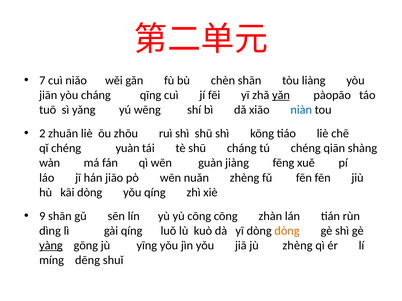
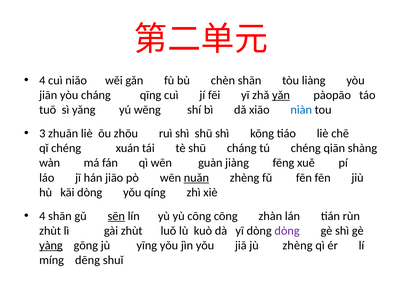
7: 7 -> 4 (42, 81)
2: 2 -> 3 (42, 134)
yuàn: yuàn -> xuán (128, 148)
nuǎn underline: none -> present (196, 178)
9: 9 -> 4 (42, 216)
sēn underline: none -> present (116, 216)
dìng: dìng -> zhùt (50, 231)
gài qíng: qíng -> zhùt (132, 231)
dòng colour: orange -> purple (287, 231)
